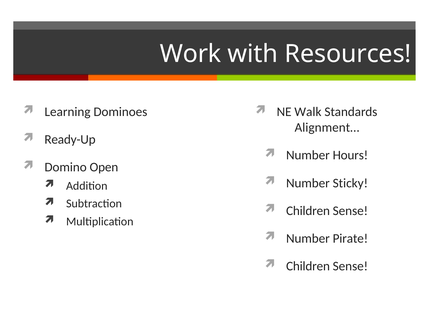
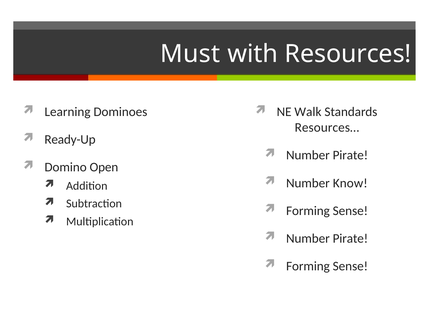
Work: Work -> Must (190, 54)
Alignment…: Alignment… -> Resources… (327, 128)
Hours: Hours -> Pirate (350, 155)
Sticky: Sticky -> Know (350, 183)
Children: Children -> Forming (308, 211)
Children: Children -> Forming (308, 266)
